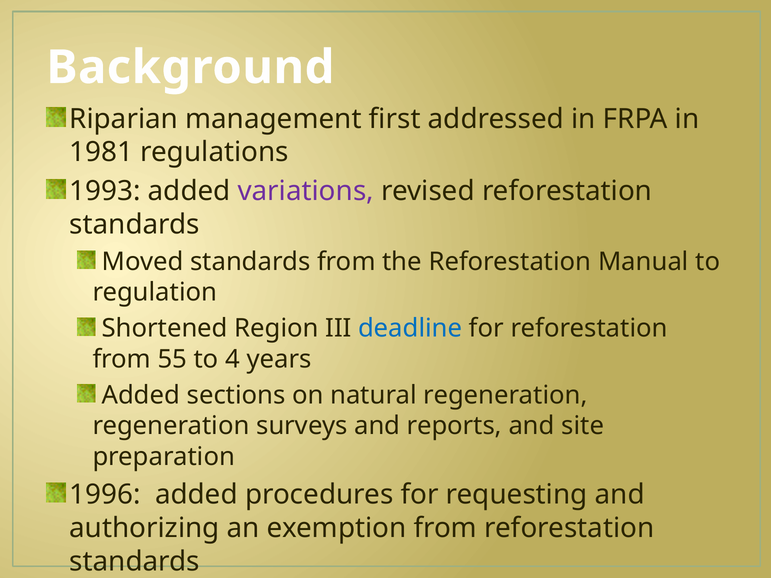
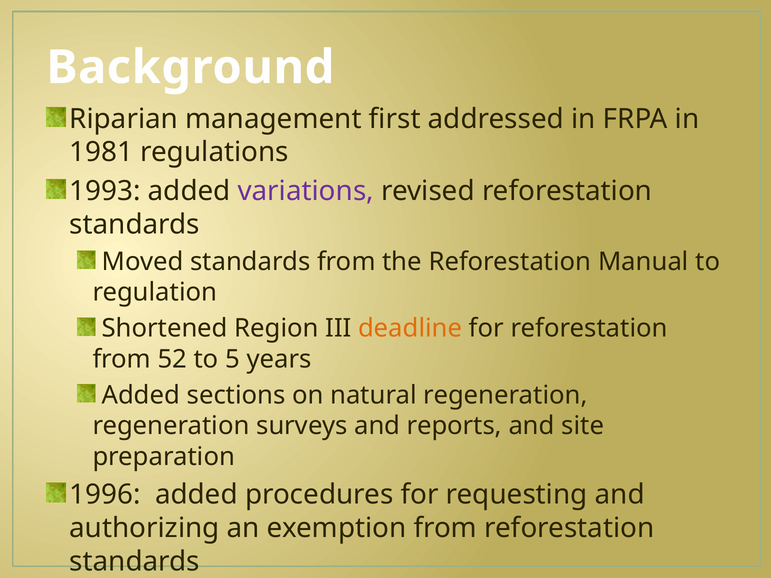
deadline colour: blue -> orange (410, 329)
55: 55 -> 52 (172, 359)
4: 4 -> 5 (233, 359)
